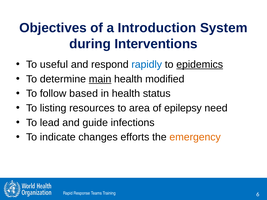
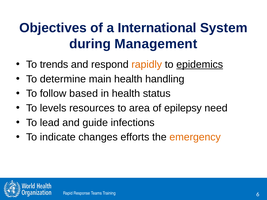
Introduction: Introduction -> International (157, 28)
Interventions: Interventions -> Management (156, 44)
useful: useful -> trends (54, 65)
rapidly colour: blue -> orange (147, 65)
main underline: present -> none (100, 79)
modified: modified -> handling (165, 79)
listing: listing -> levels (53, 108)
